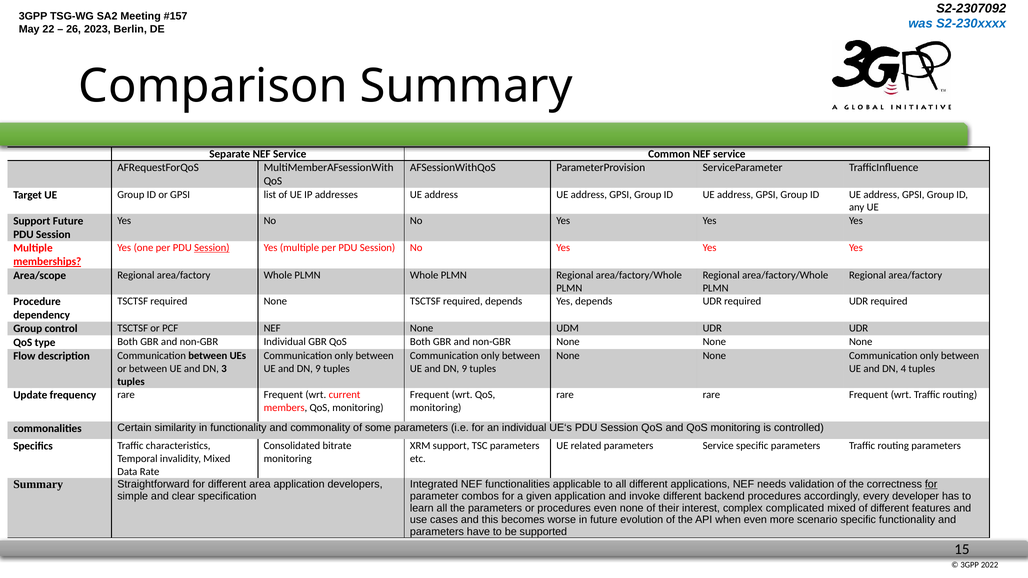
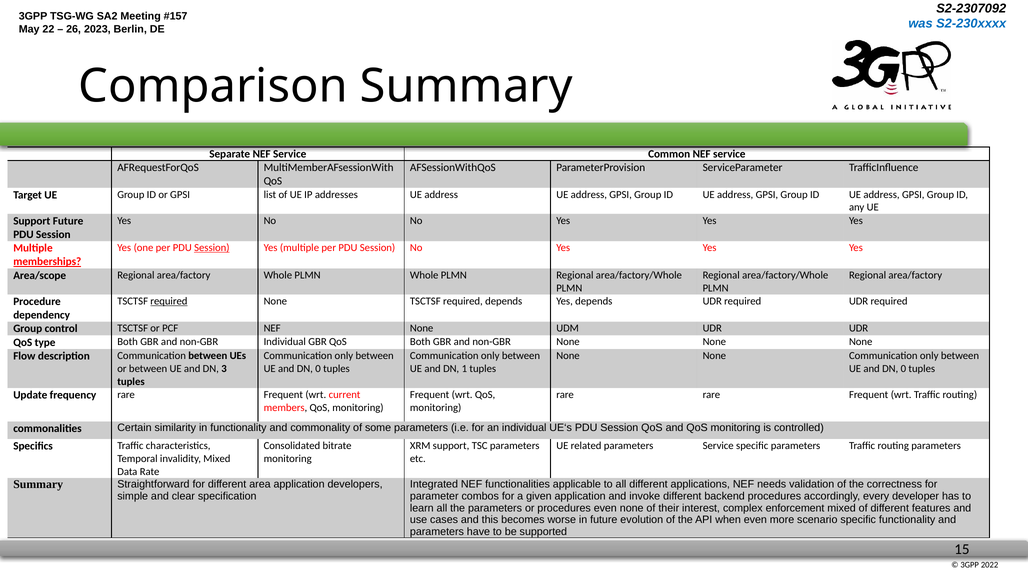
required underline: none -> present (169, 301)
9: 9 -> 0 (318, 369)
9: 9 -> 1 (464, 369)
4: 4 -> 0 (903, 369)
for underline: present -> none (931, 484)
complicated: complicated -> enforcement (795, 508)
